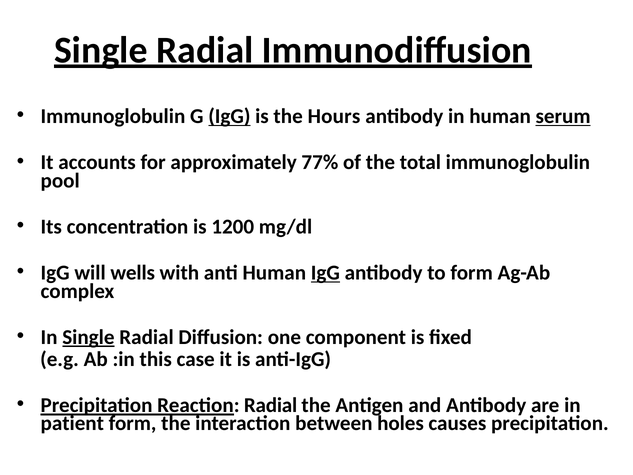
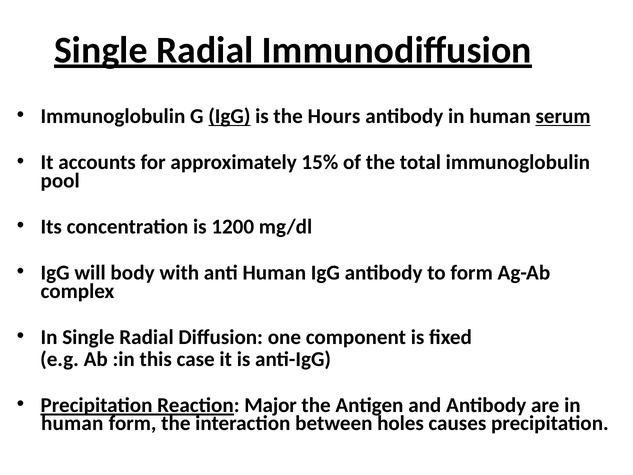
77%: 77% -> 15% (320, 162)
wells: wells -> body (133, 273)
IgG underline: present -> none (325, 273)
Single underline: present -> none (88, 337)
Reaction Radial: Radial -> Major (271, 405)
patient: patient -> human (72, 423)
